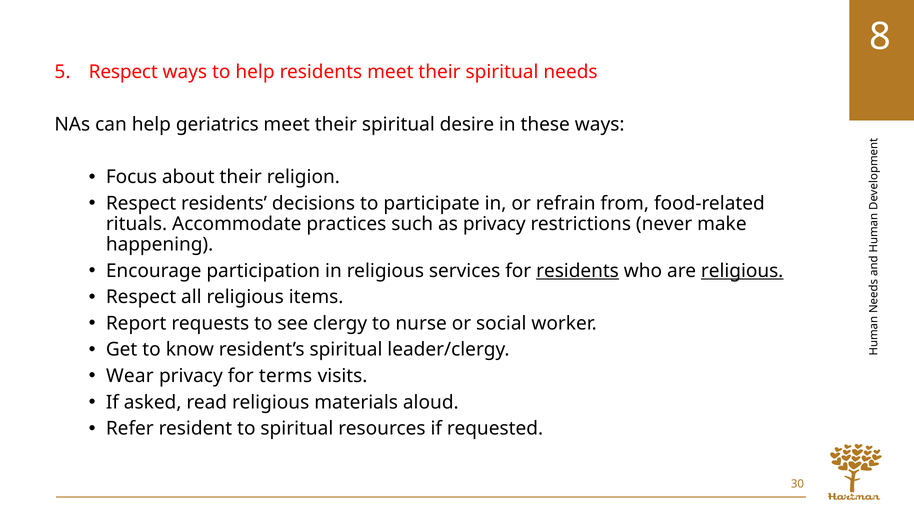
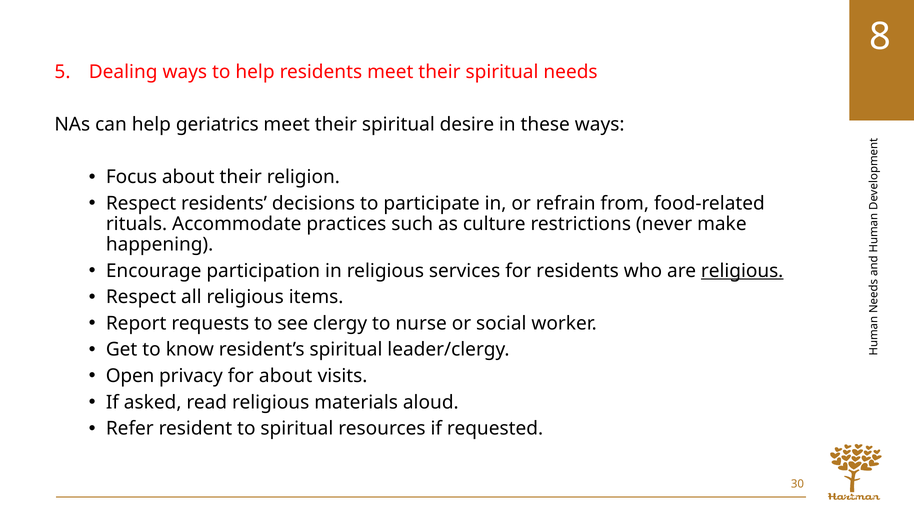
Respect: Respect -> Dealing (123, 72)
as privacy: privacy -> culture (494, 224)
residents underline: present -> none (578, 271)
Wear: Wear -> Open (130, 376)
for terms: terms -> about (286, 376)
